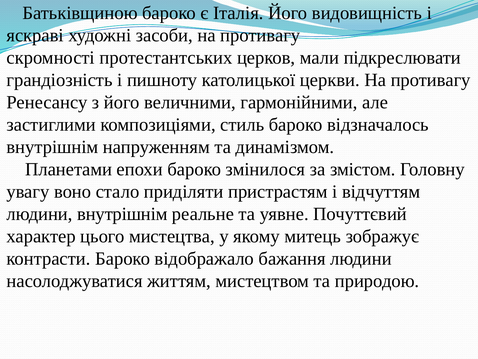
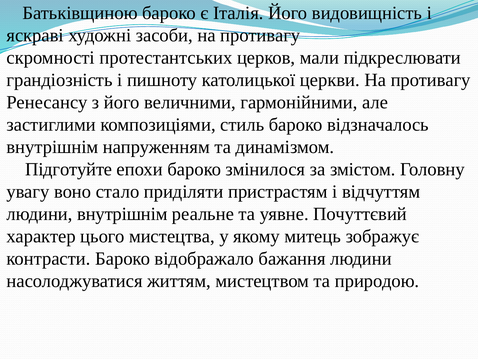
Планетами: Планетами -> Підготуйте (69, 169)
